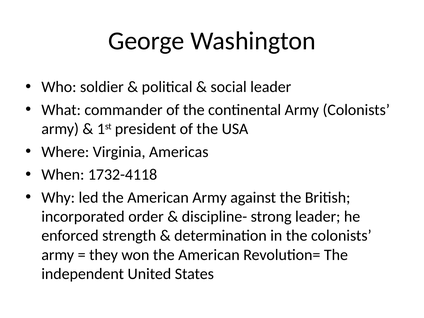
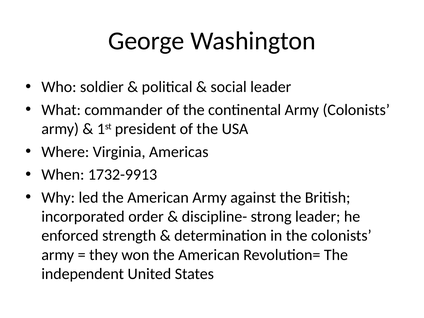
1732-4118: 1732-4118 -> 1732-9913 (123, 175)
